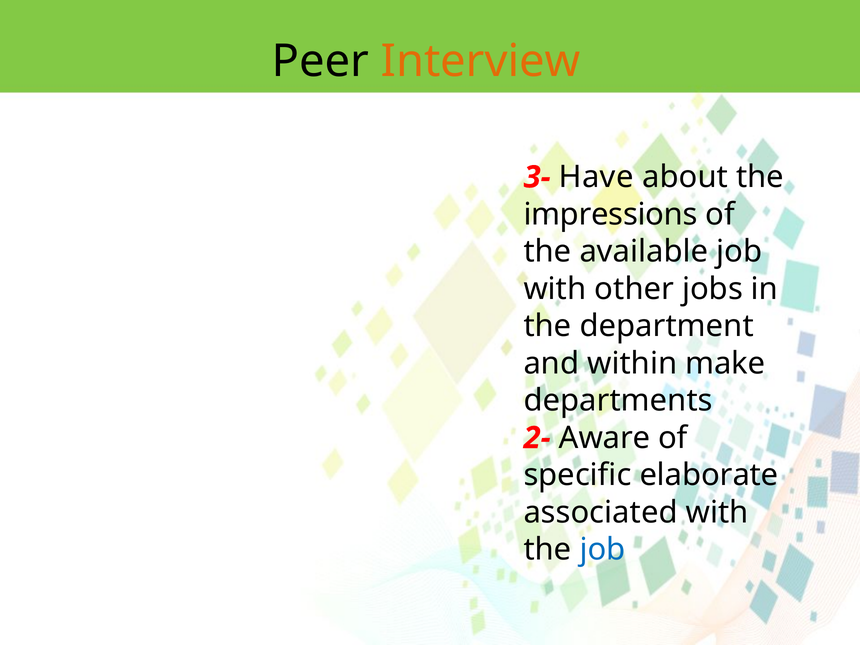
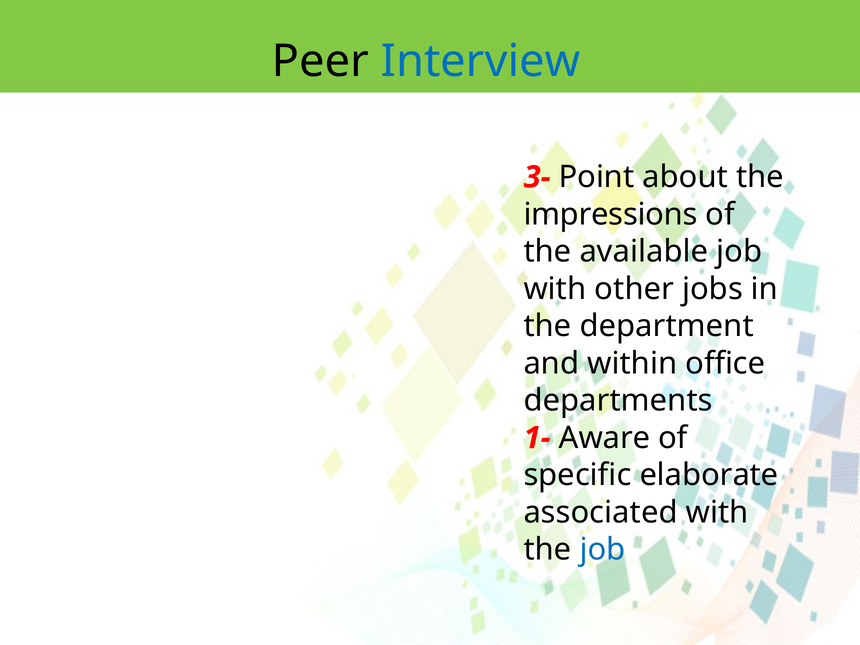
Interview colour: orange -> blue (481, 61)
Have: Have -> Point (596, 177)
make: make -> office (725, 363)
2-: 2- -> 1- (537, 438)
